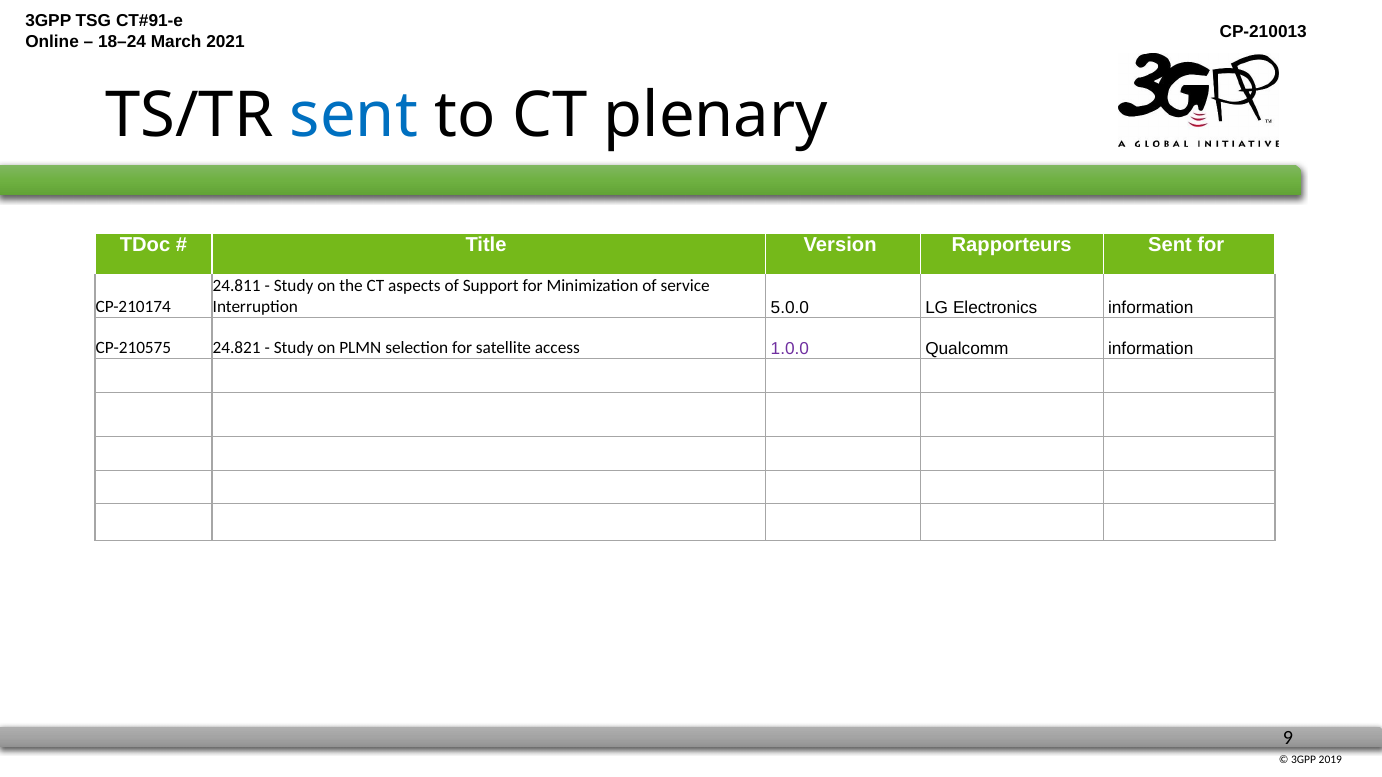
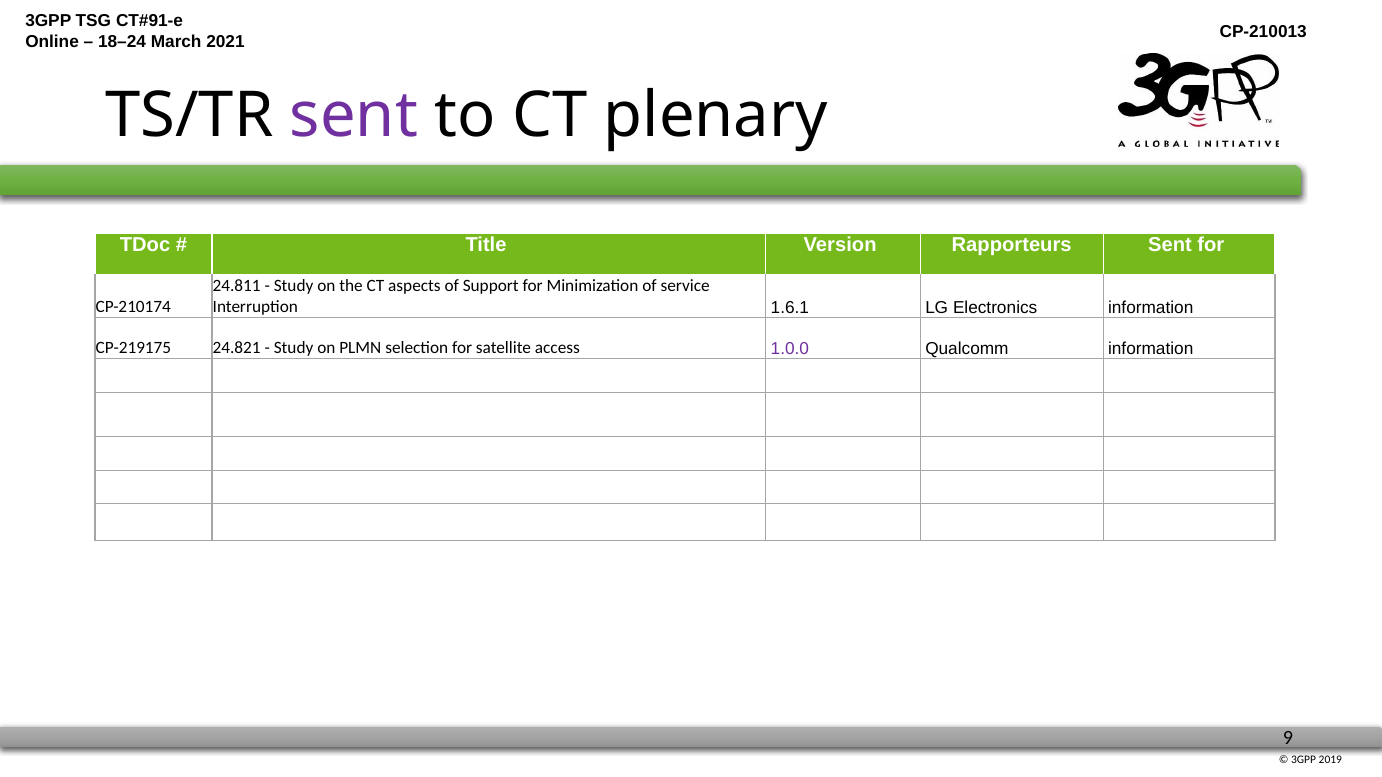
sent colour: blue -> purple (354, 116)
5.0.0: 5.0.0 -> 1.6.1 (790, 308)
CP-210575: CP-210575 -> CP-219175 (133, 348)
